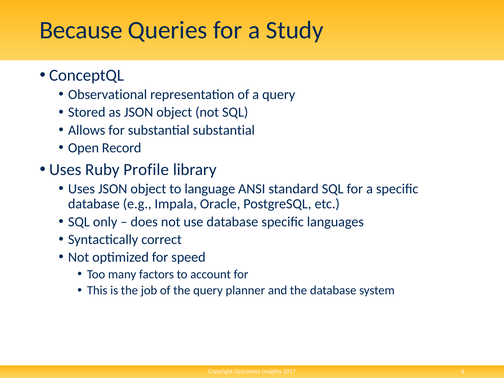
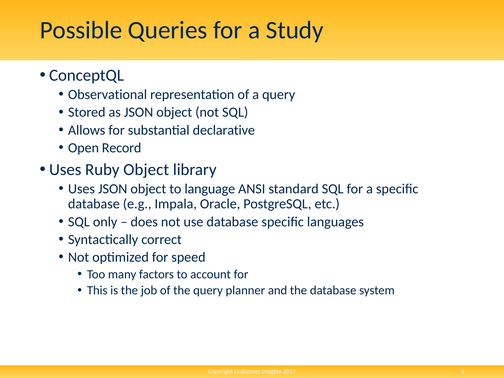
Because: Because -> Possible (81, 30)
substantial substantial: substantial -> declarative (224, 130)
Ruby Profile: Profile -> Object (146, 170)
